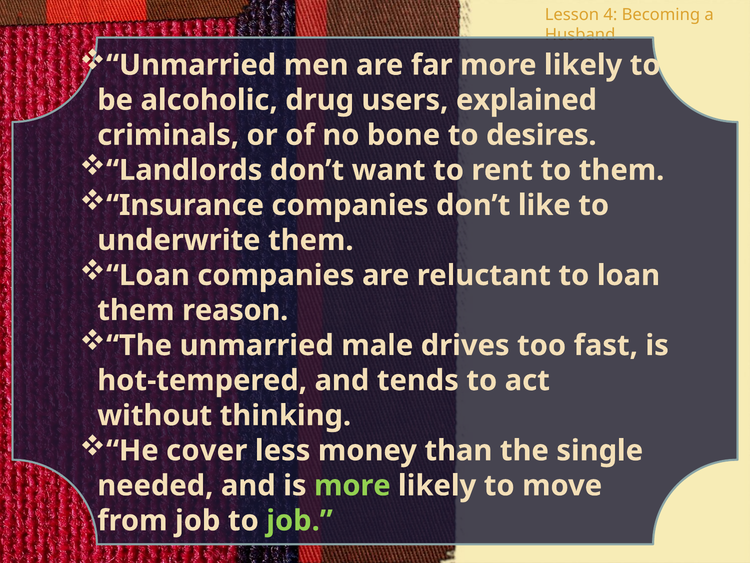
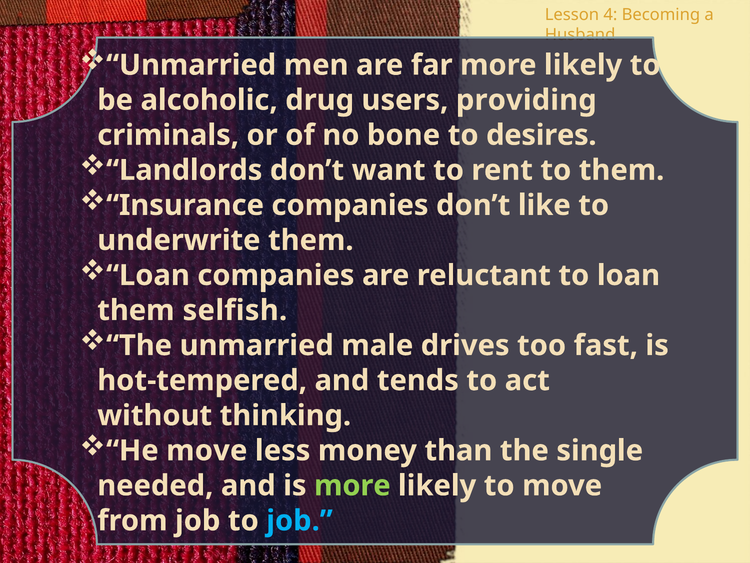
explained: explained -> providing (526, 100)
reason: reason -> selfish (235, 310)
He cover: cover -> move (207, 450)
job colour: light green -> light blue (300, 520)
